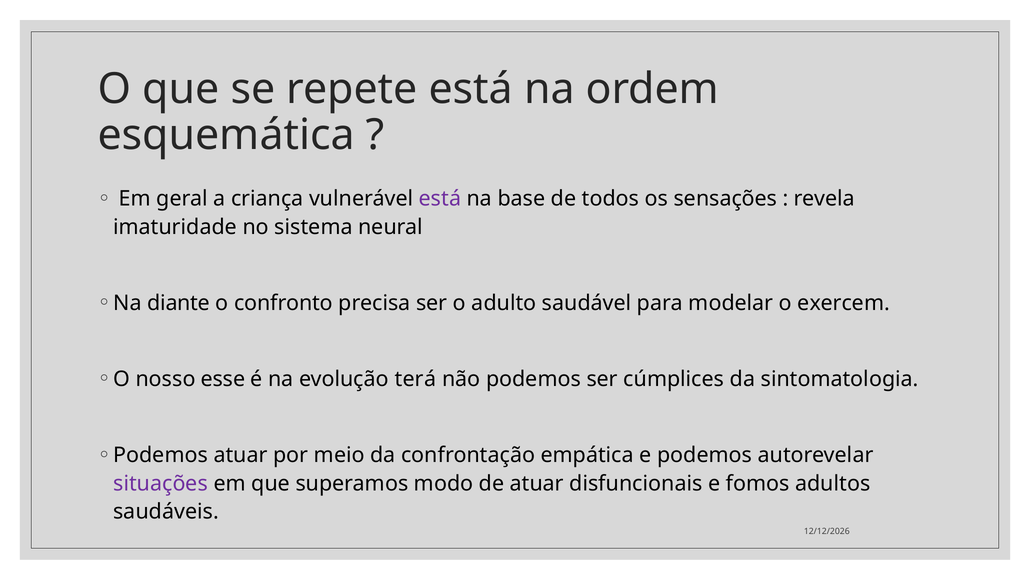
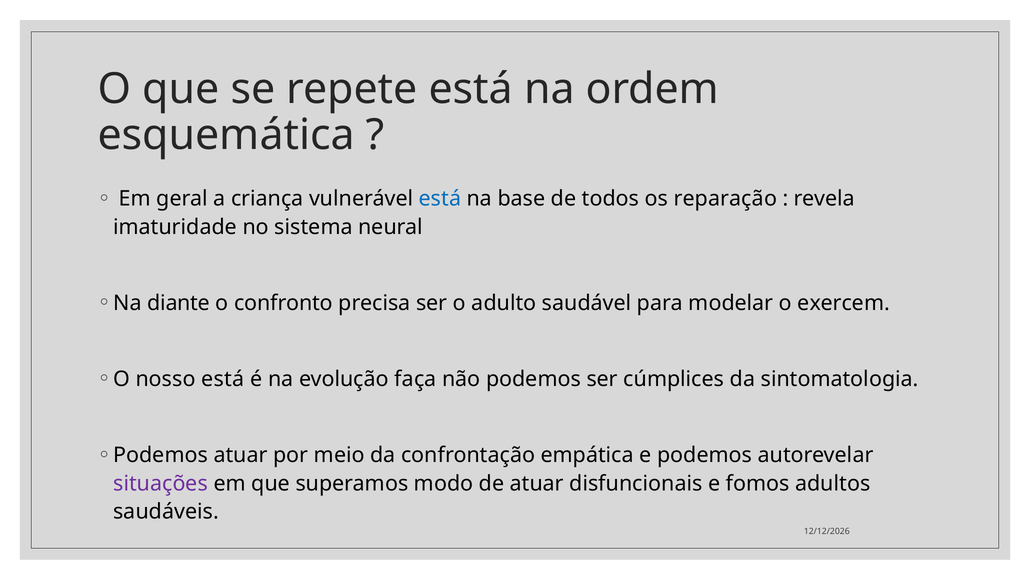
está colour: purple -> blue (440, 198)
sensações: sensações -> reparação (725, 198)
nosso esse: esse -> está (223, 379)
terá: terá -> faça (415, 379)
